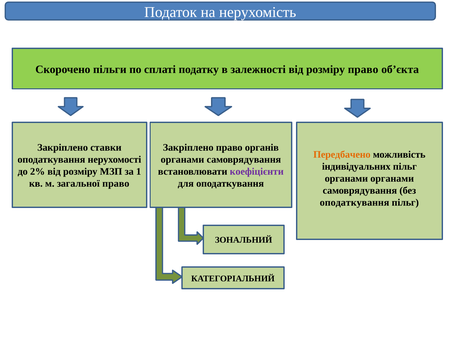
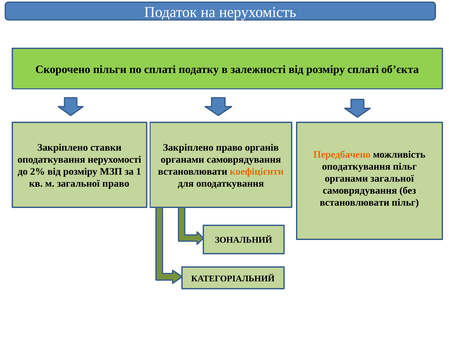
розміру право: право -> сплаті (363, 69)
індивідуальних: індивідуальних -> оподаткування (356, 167)
коефіцієнти colour: purple -> orange (257, 171)
органами органами: органами -> загальної (392, 178)
оподаткування: оподаткування -> встановлювати (355, 202)
